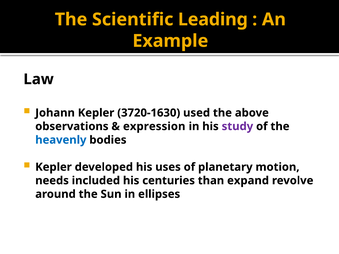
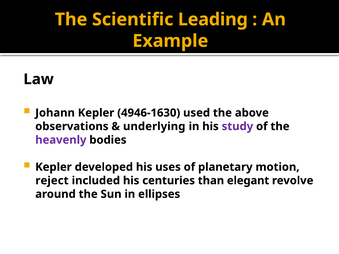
3720-1630: 3720-1630 -> 4946-1630 (149, 113)
expression: expression -> underlying (154, 127)
heavenly colour: blue -> purple (61, 140)
needs: needs -> reject (52, 181)
expand: expand -> elegant (248, 181)
